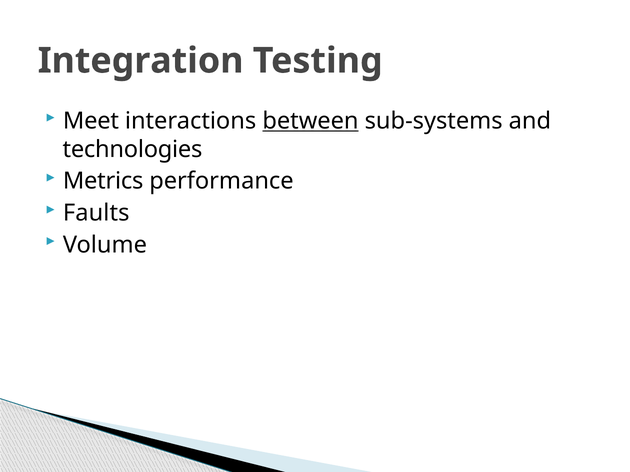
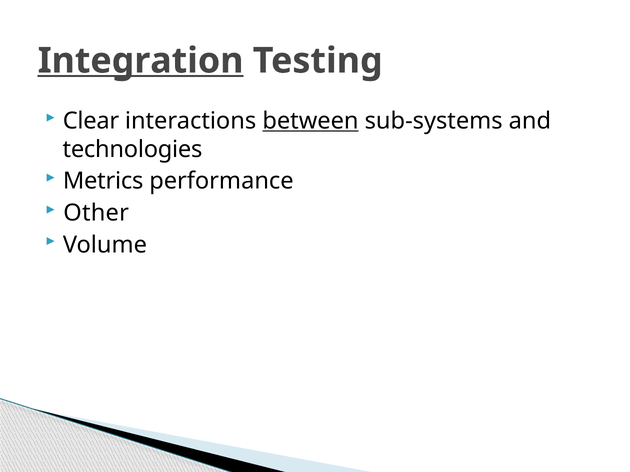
Integration underline: none -> present (141, 61)
Meet: Meet -> Clear (91, 121)
Faults: Faults -> Other (96, 213)
